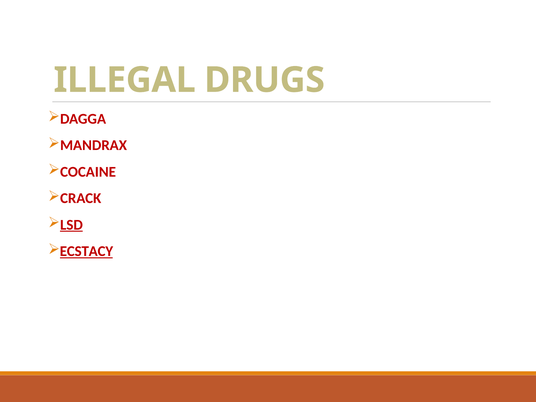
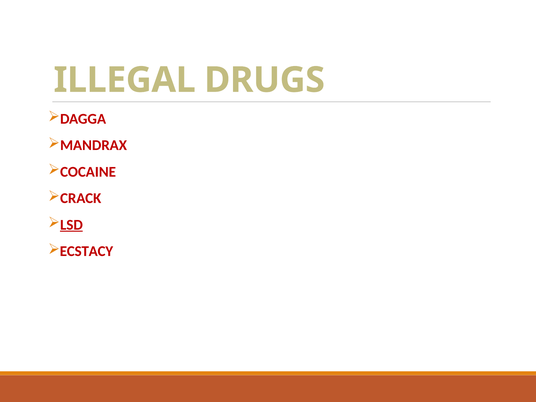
ECSTACY underline: present -> none (86, 251)
